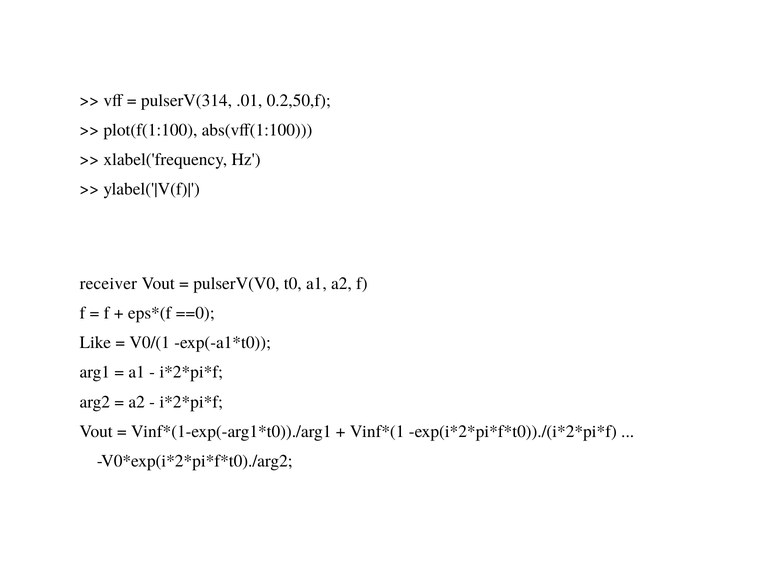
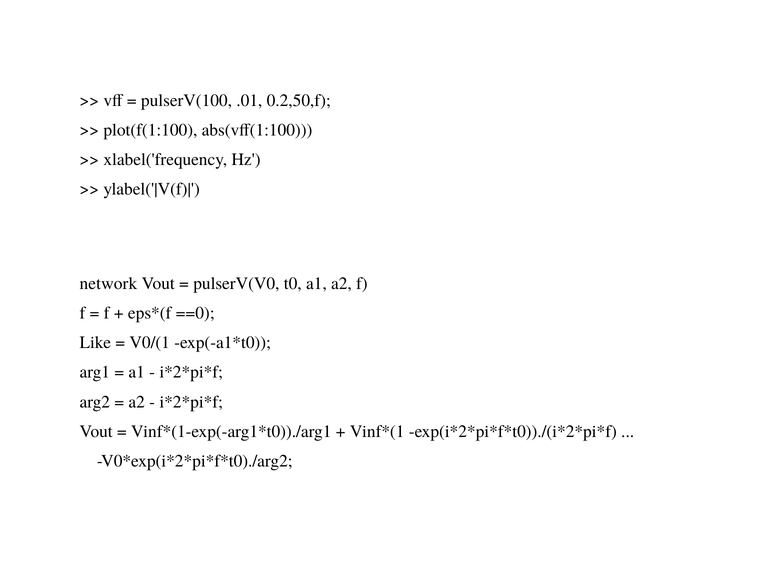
pulserV(314: pulserV(314 -> pulserV(100 (186, 100)
receiver: receiver -> network (108, 283)
